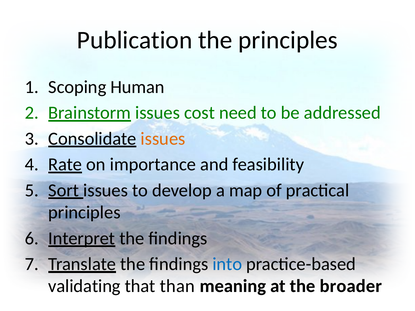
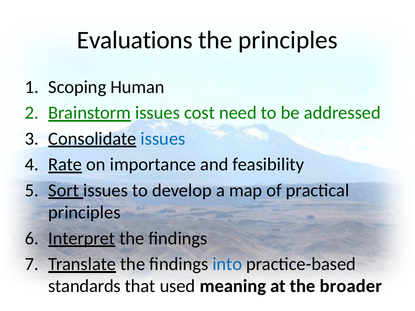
Publication: Publication -> Evaluations (135, 40)
issues colour: orange -> blue (163, 139)
validating: validating -> standards (85, 286)
than: than -> used (177, 286)
